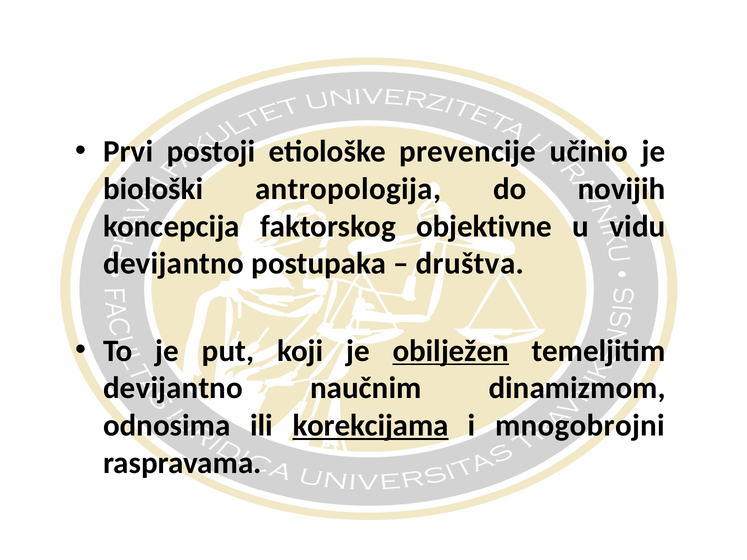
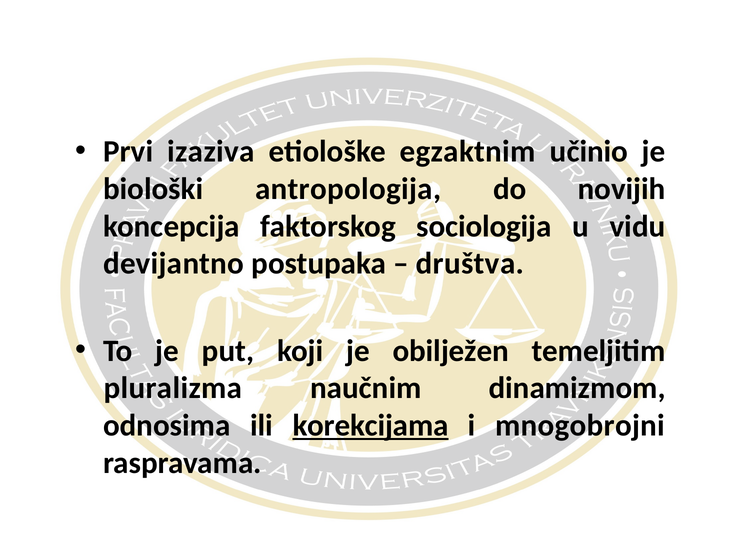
postoji: postoji -> izaziva (211, 152)
prevencije: prevencije -> egzaktnim (468, 152)
objektivne: objektivne -> sociologija (484, 226)
obilježen underline: present -> none (451, 351)
devijantno: devijantno -> pluralizma (173, 388)
